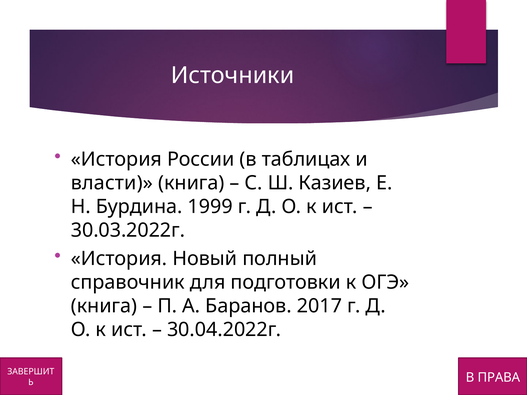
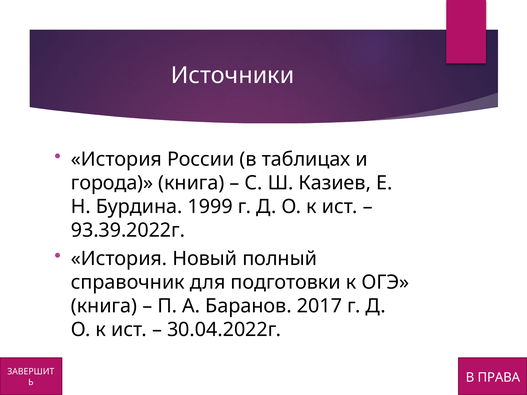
власти: власти -> города (112, 183)
30.03.2022г: 30.03.2022г -> 93.39.2022г (128, 231)
